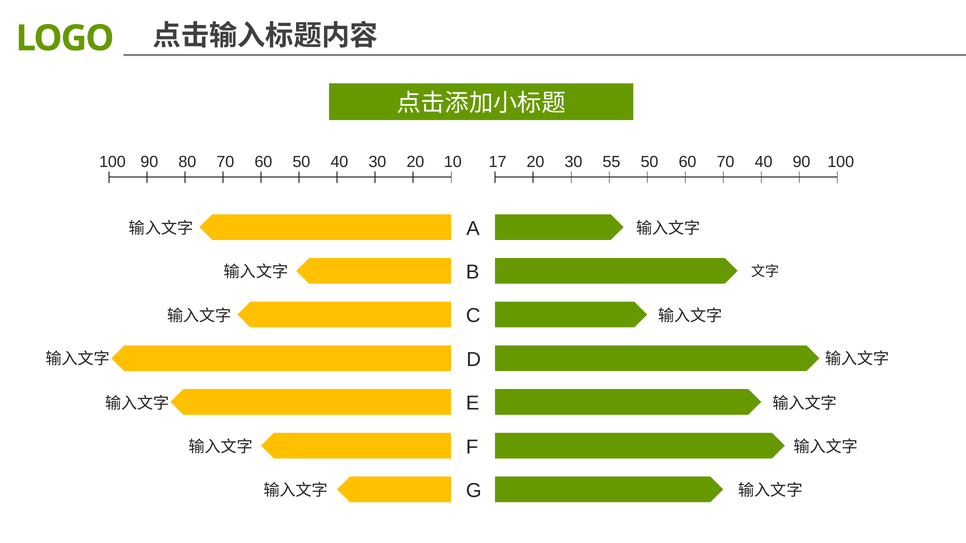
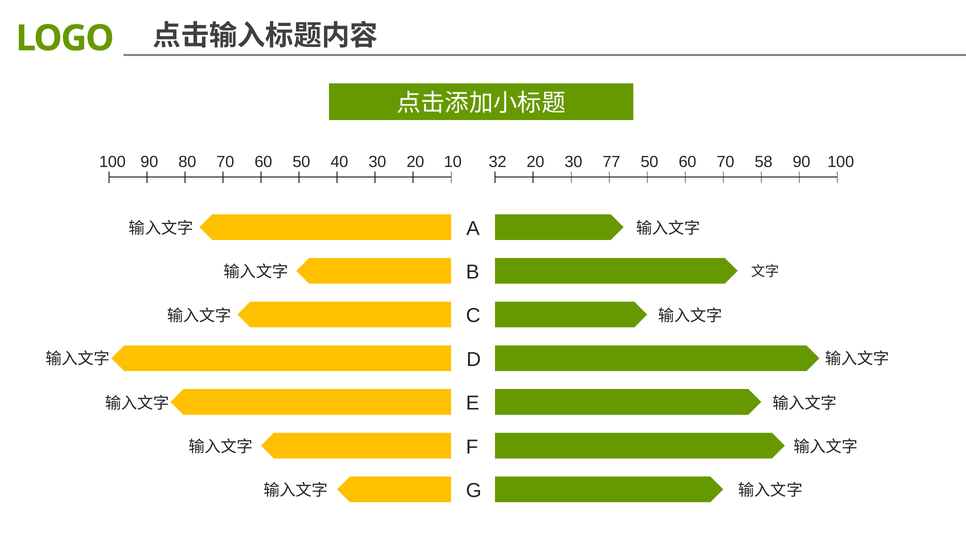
17: 17 -> 32 (498, 162)
55: 55 -> 77 (612, 162)
70 40: 40 -> 58 (764, 162)
